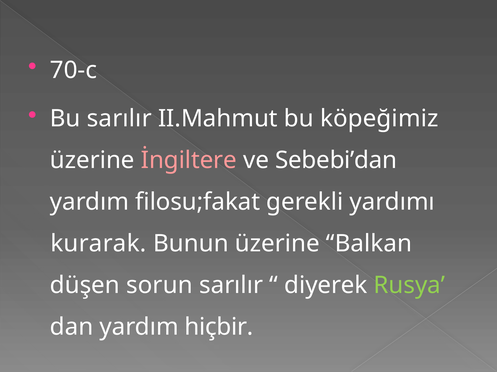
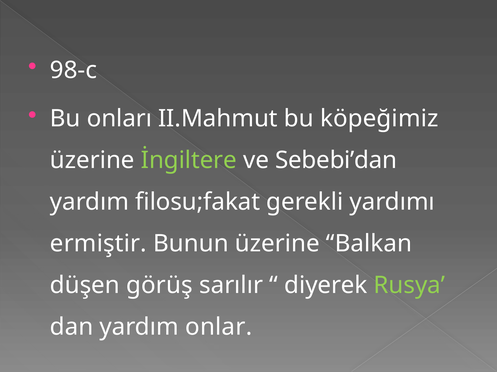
70-c: 70-c -> 98-c (73, 70)
Bu sarılır: sarılır -> onları (119, 119)
İngiltere colour: pink -> light green (189, 160)
kurarak: kurarak -> ermiştir (98, 244)
sorun: sorun -> görüş (159, 286)
hiçbir: hiçbir -> onlar (219, 327)
